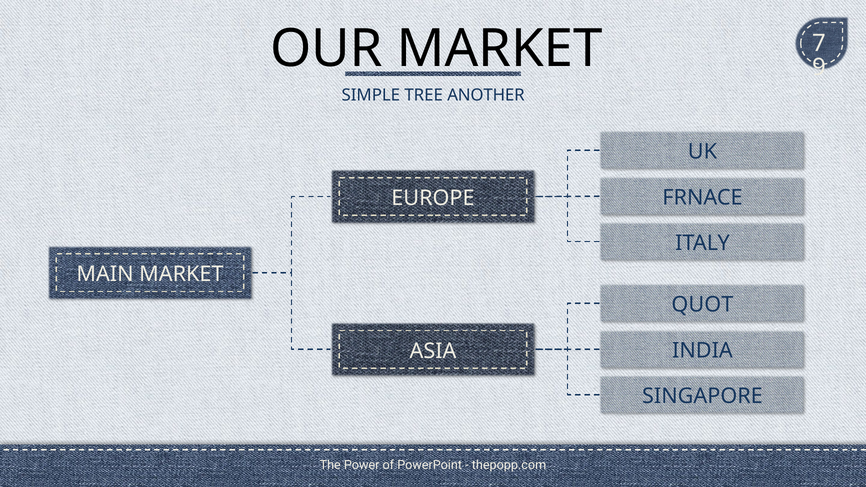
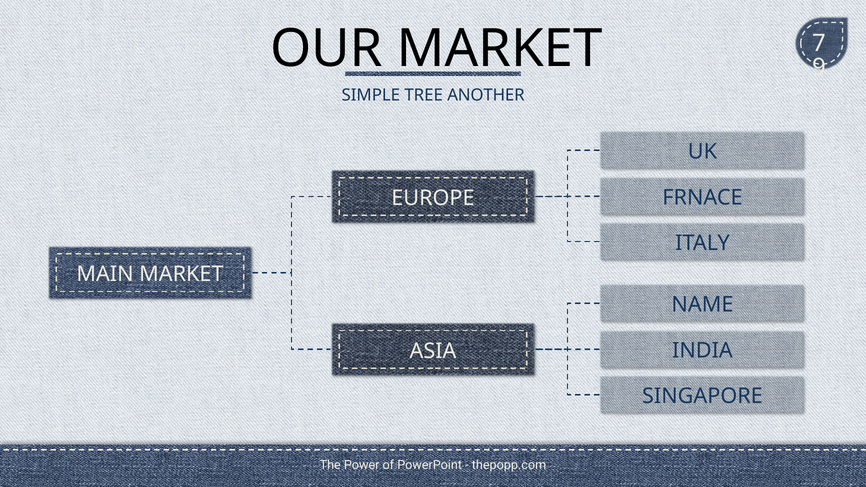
QUOT: QUOT -> NAME (702, 305)
